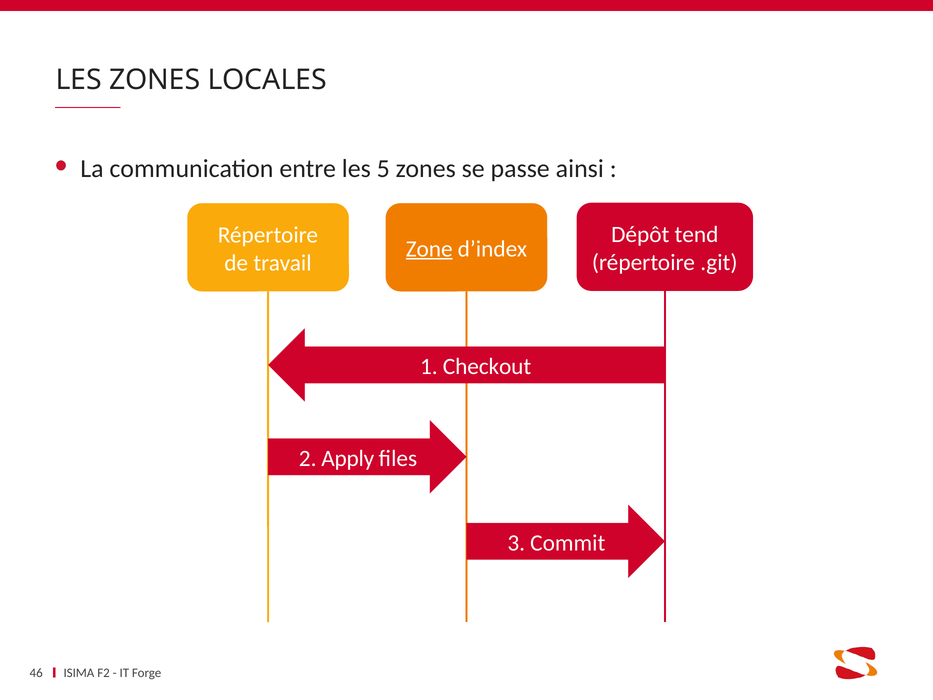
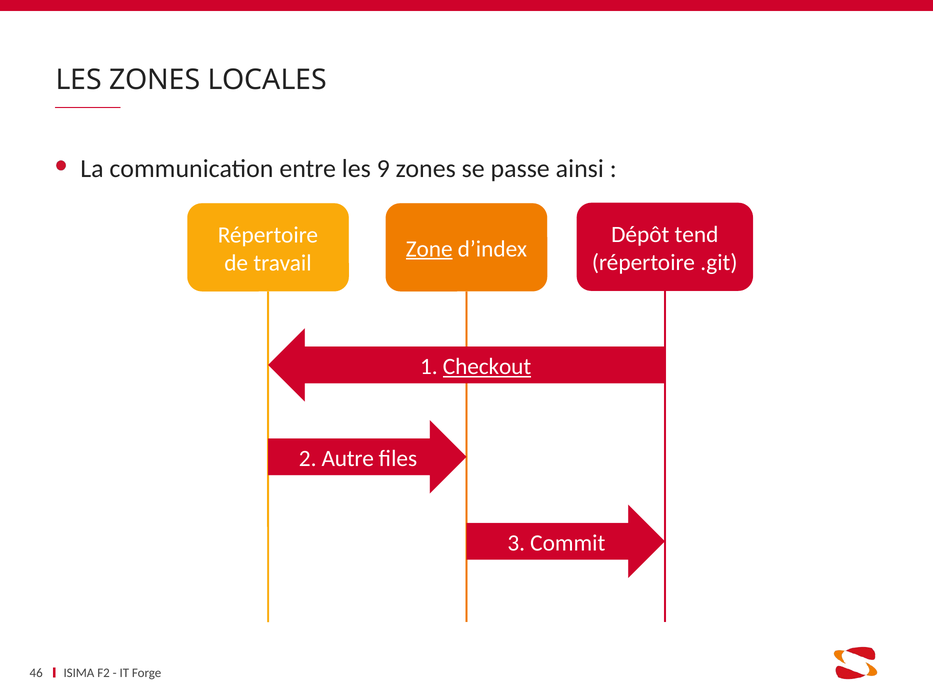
5: 5 -> 9 (383, 169)
Checkout underline: none -> present (487, 366)
Apply: Apply -> Autre (348, 458)
